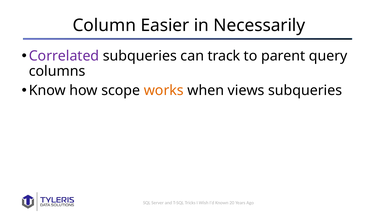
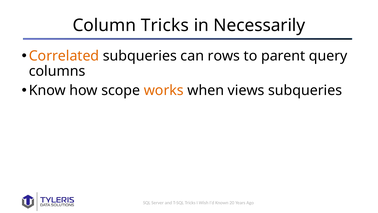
Column Easier: Easier -> Tricks (165, 25)
Correlated colour: purple -> orange (64, 56)
track: track -> rows (224, 56)
